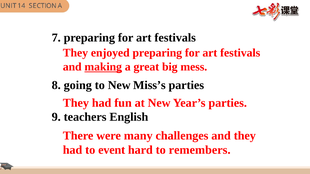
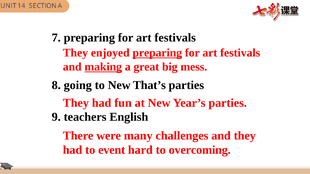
preparing underline: none -> present (157, 53)
Miss’s: Miss’s -> That’s (149, 85)
remembers: remembers -> overcoming (200, 150)
